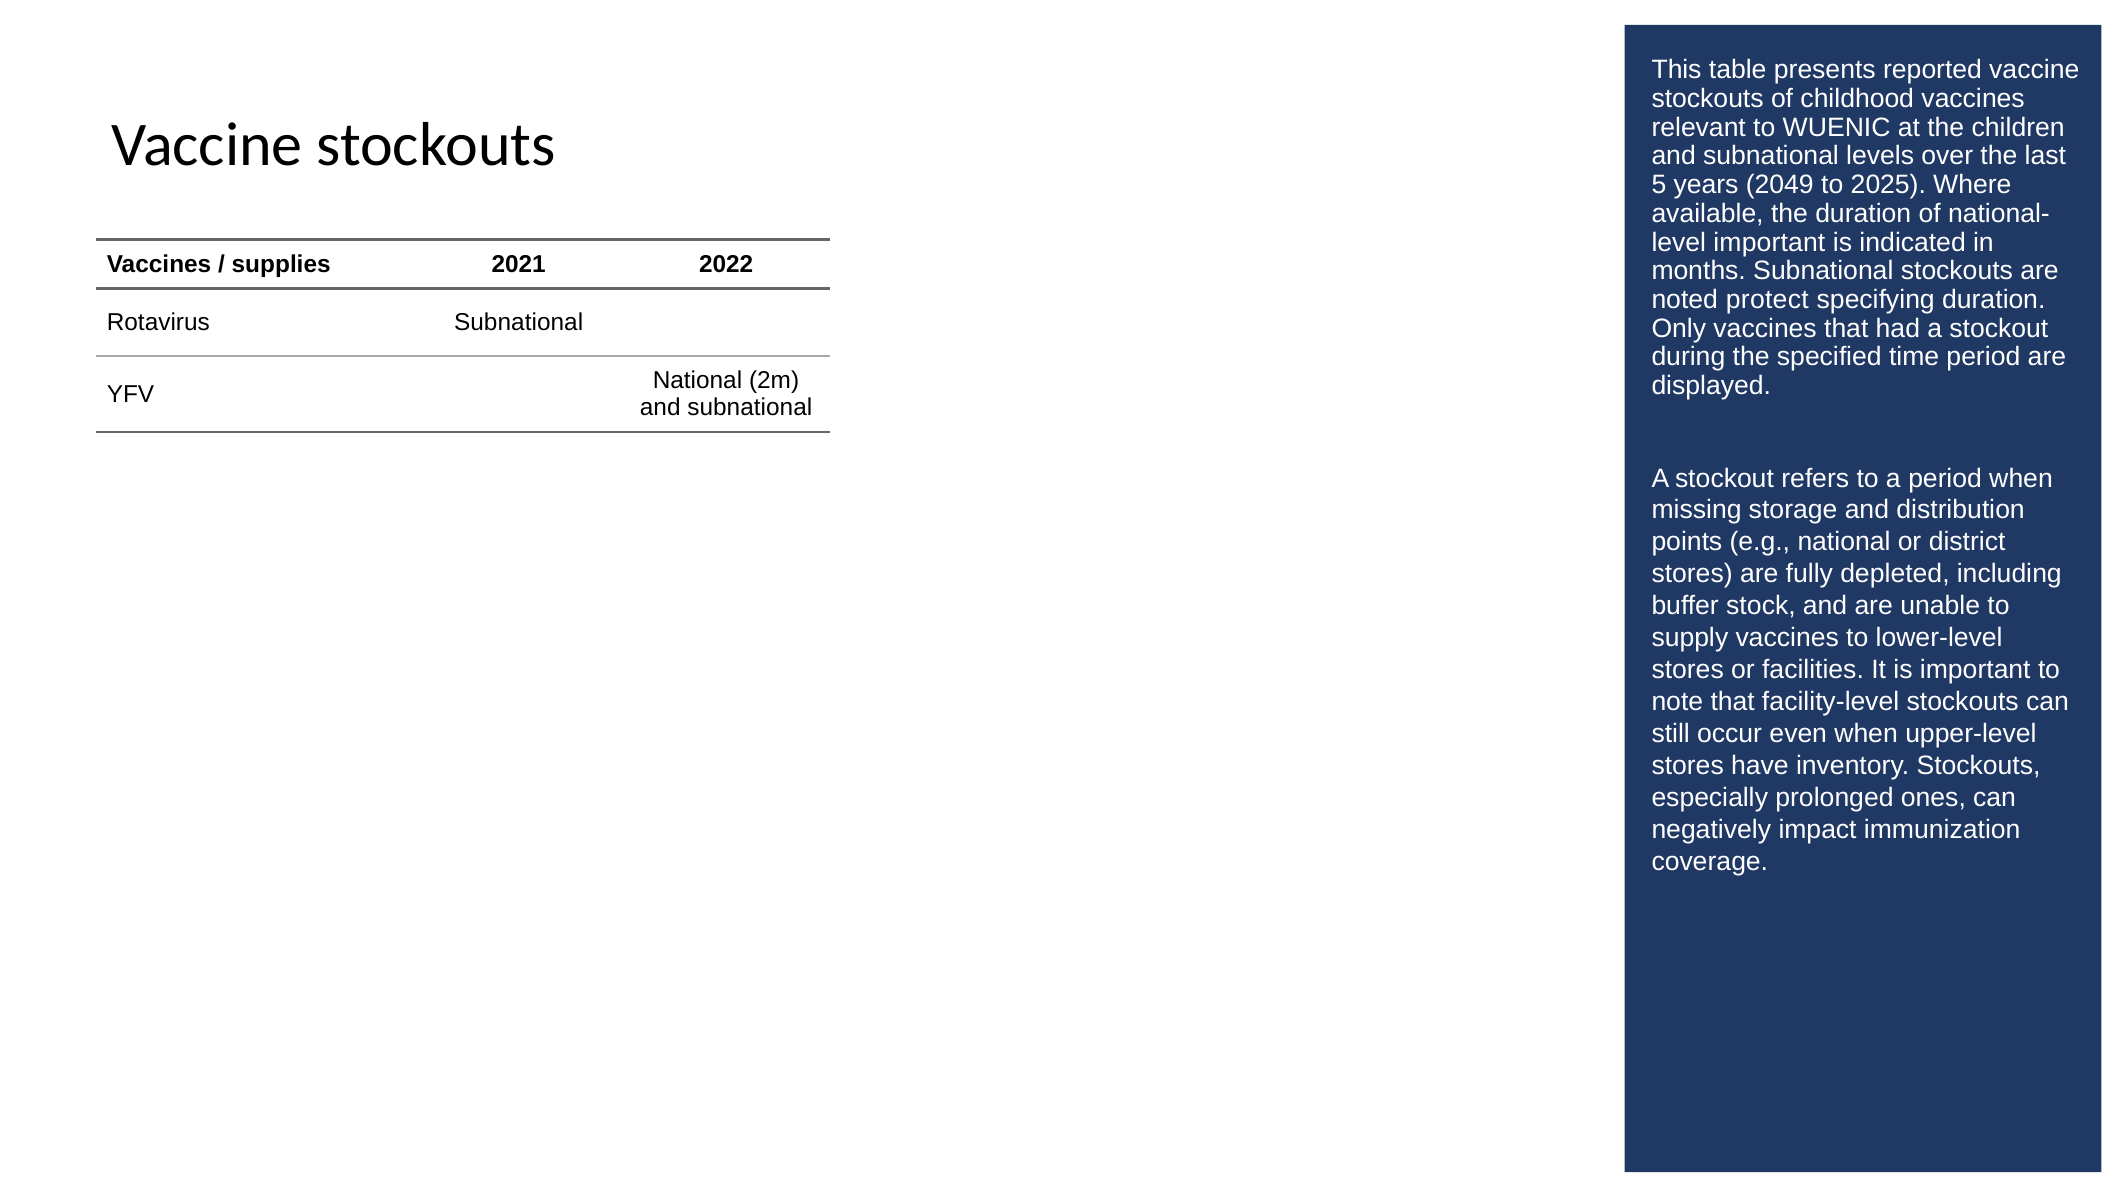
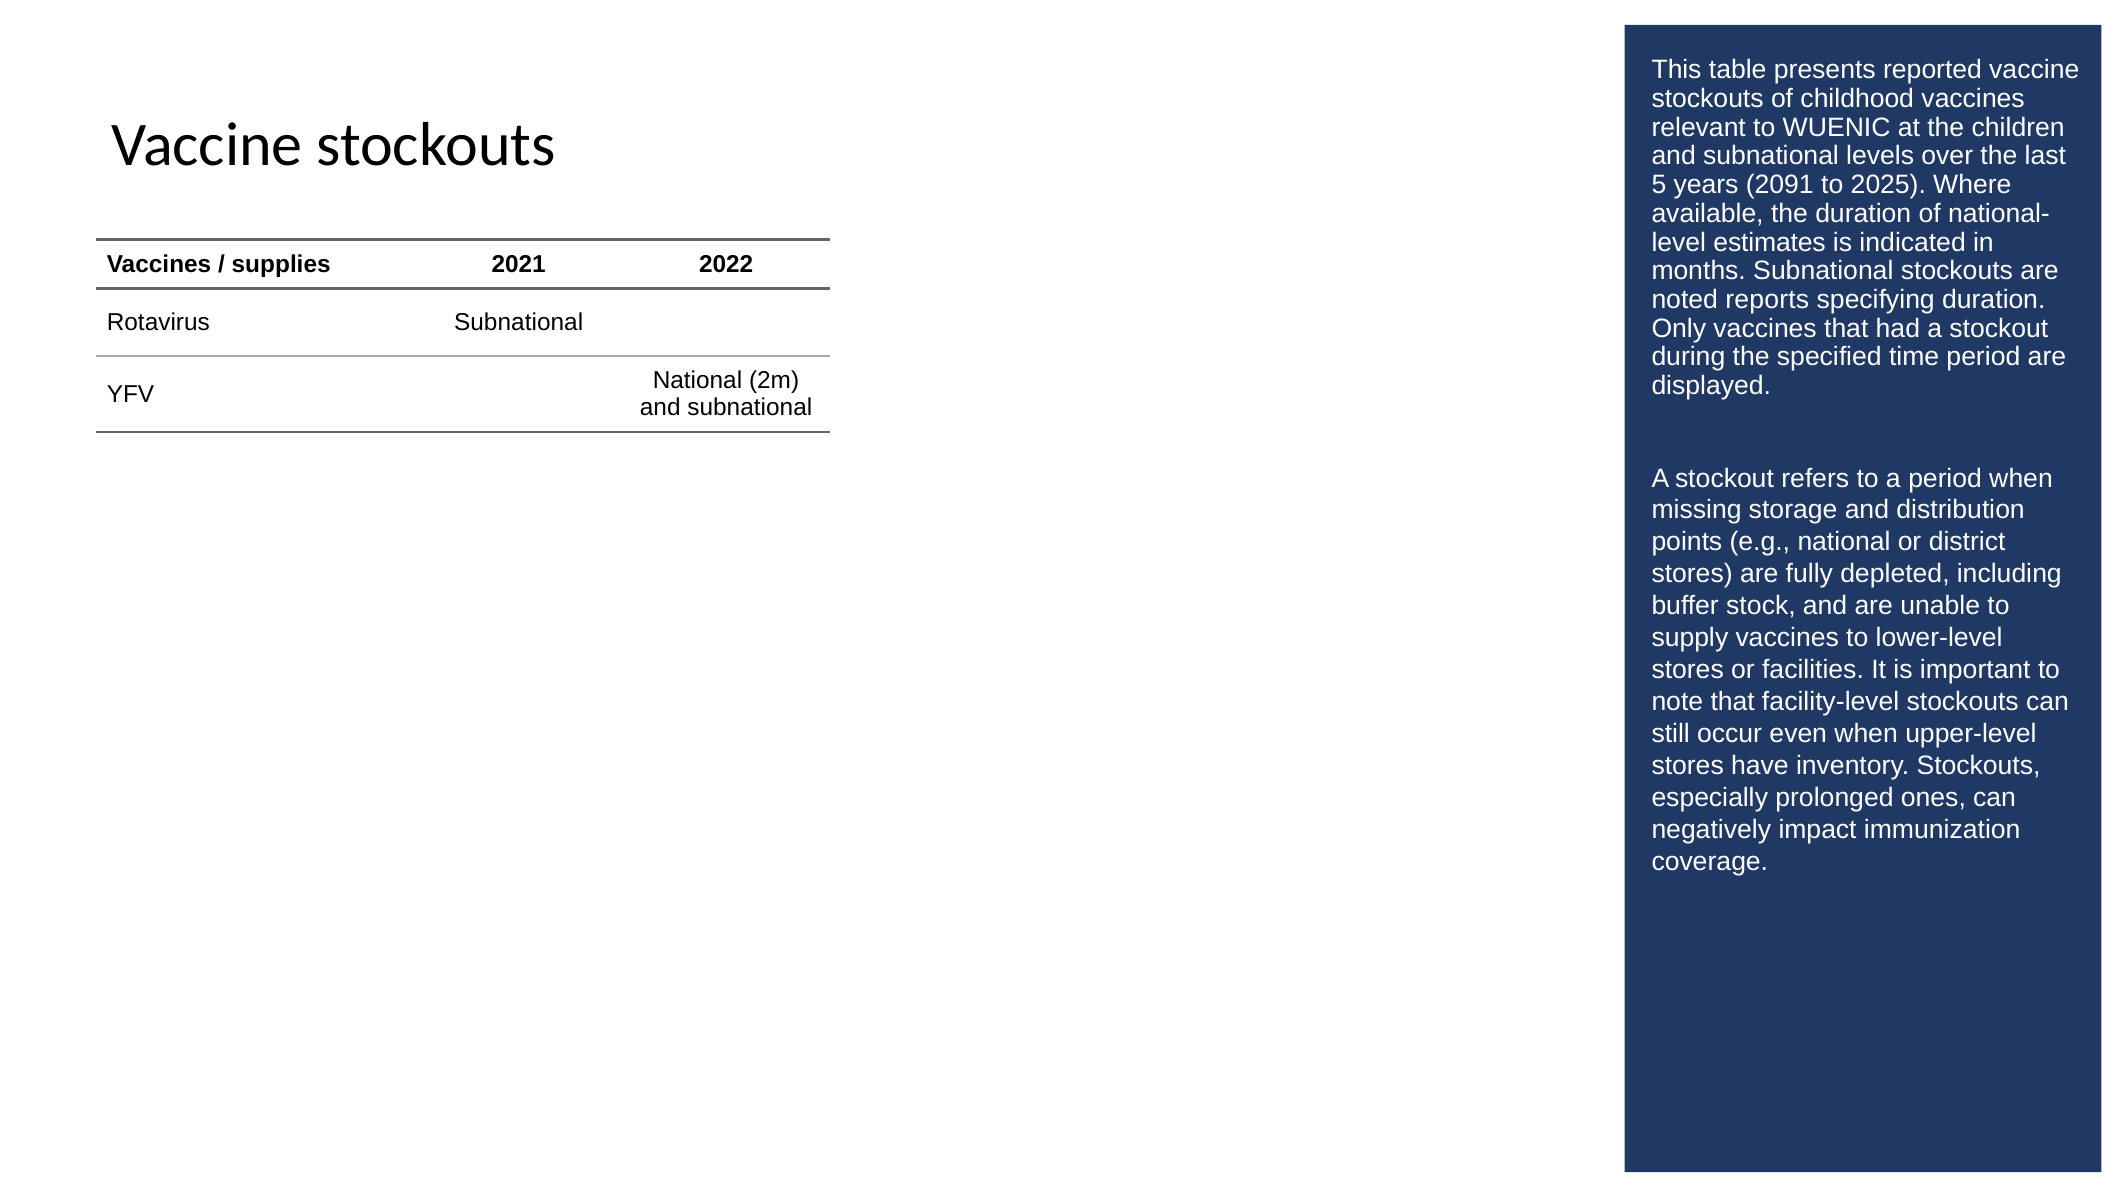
2049: 2049 -> 2091 (1780, 185)
important: important -> estimates (1770, 242)
protect: protect -> reports (1767, 300)
